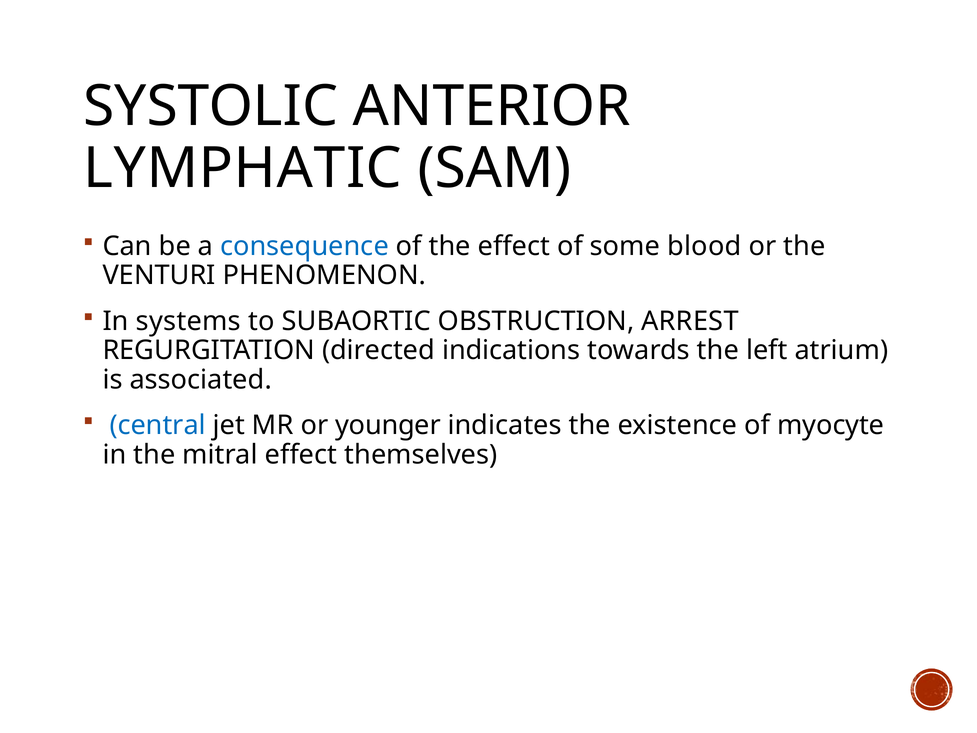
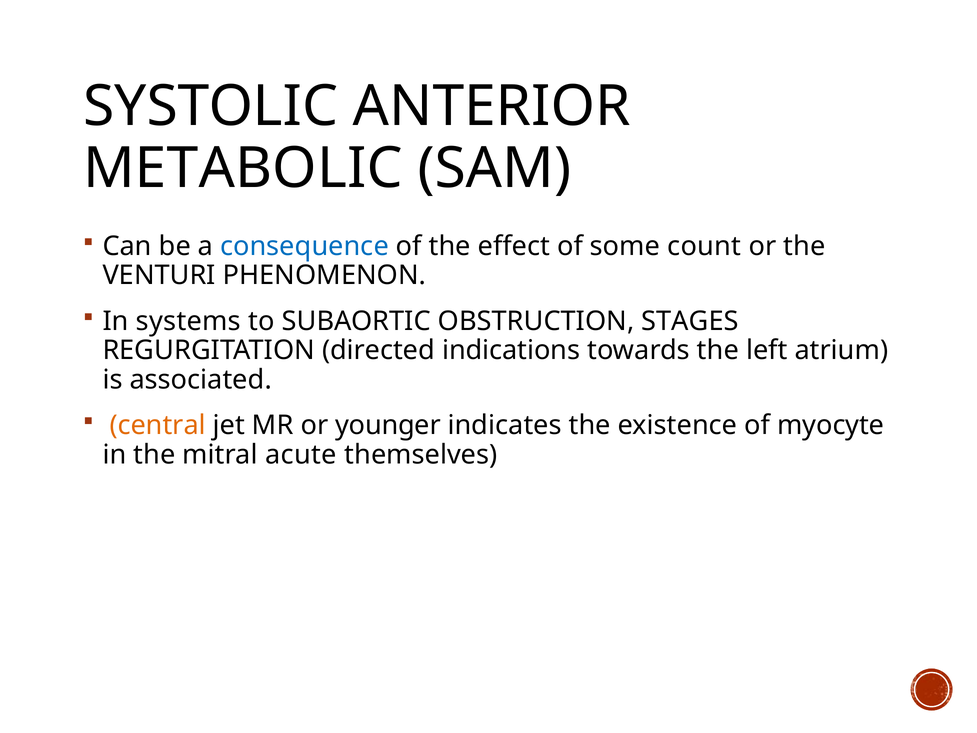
LYMPHATIC: LYMPHATIC -> METABOLIC (243, 168)
blood: blood -> count (704, 246)
ARREST: ARREST -> STAGES (690, 321)
central colour: blue -> orange (158, 425)
mitral effect: effect -> acute (301, 454)
